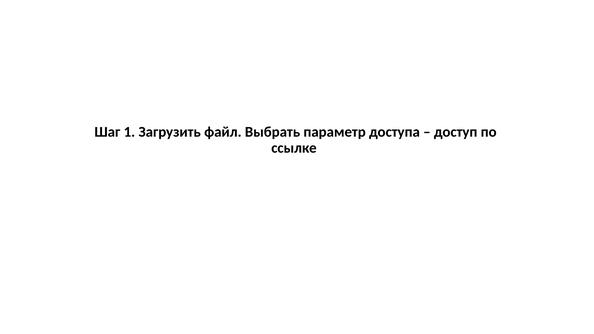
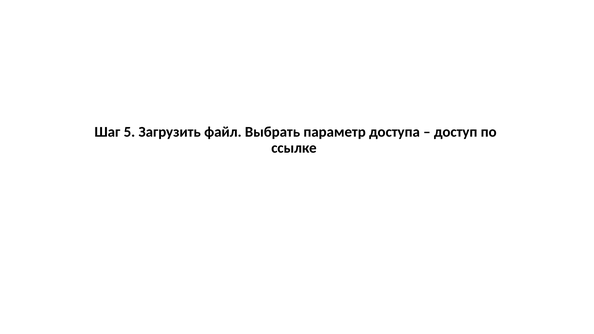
1: 1 -> 5 (129, 132)
